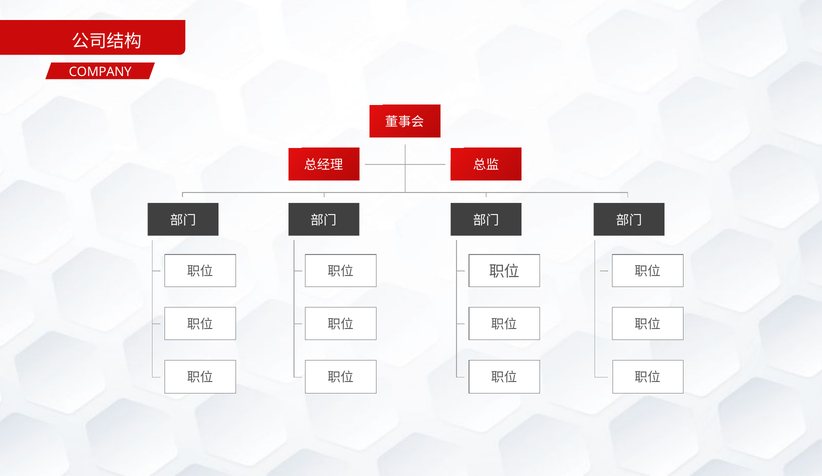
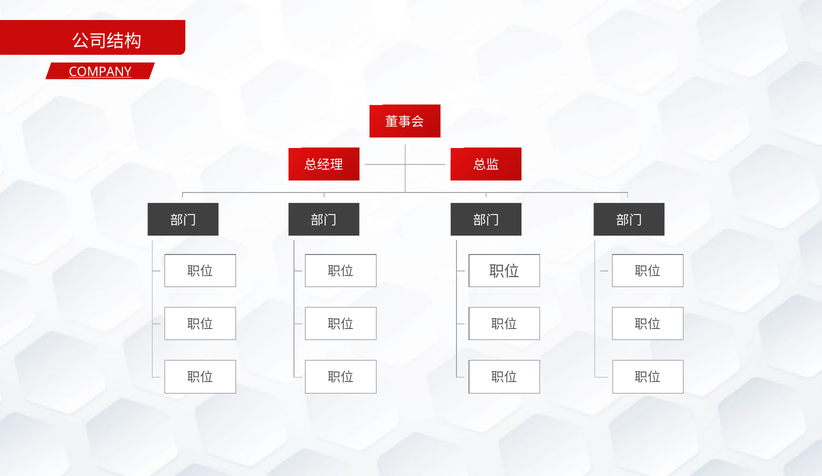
COMPANY underline: none -> present (100, 72)
